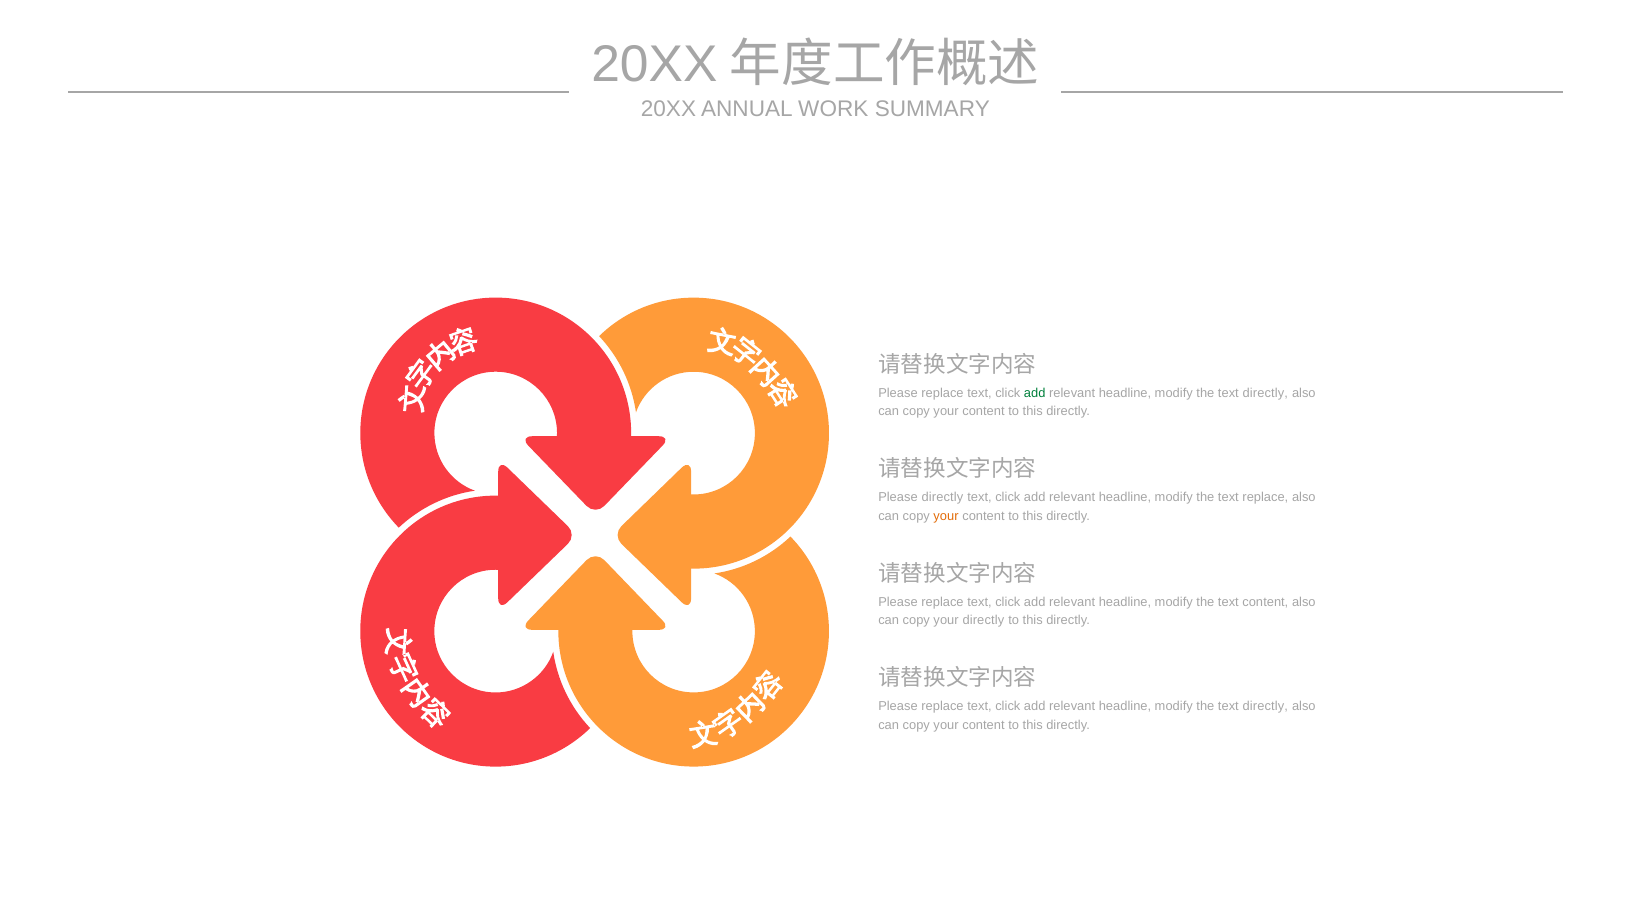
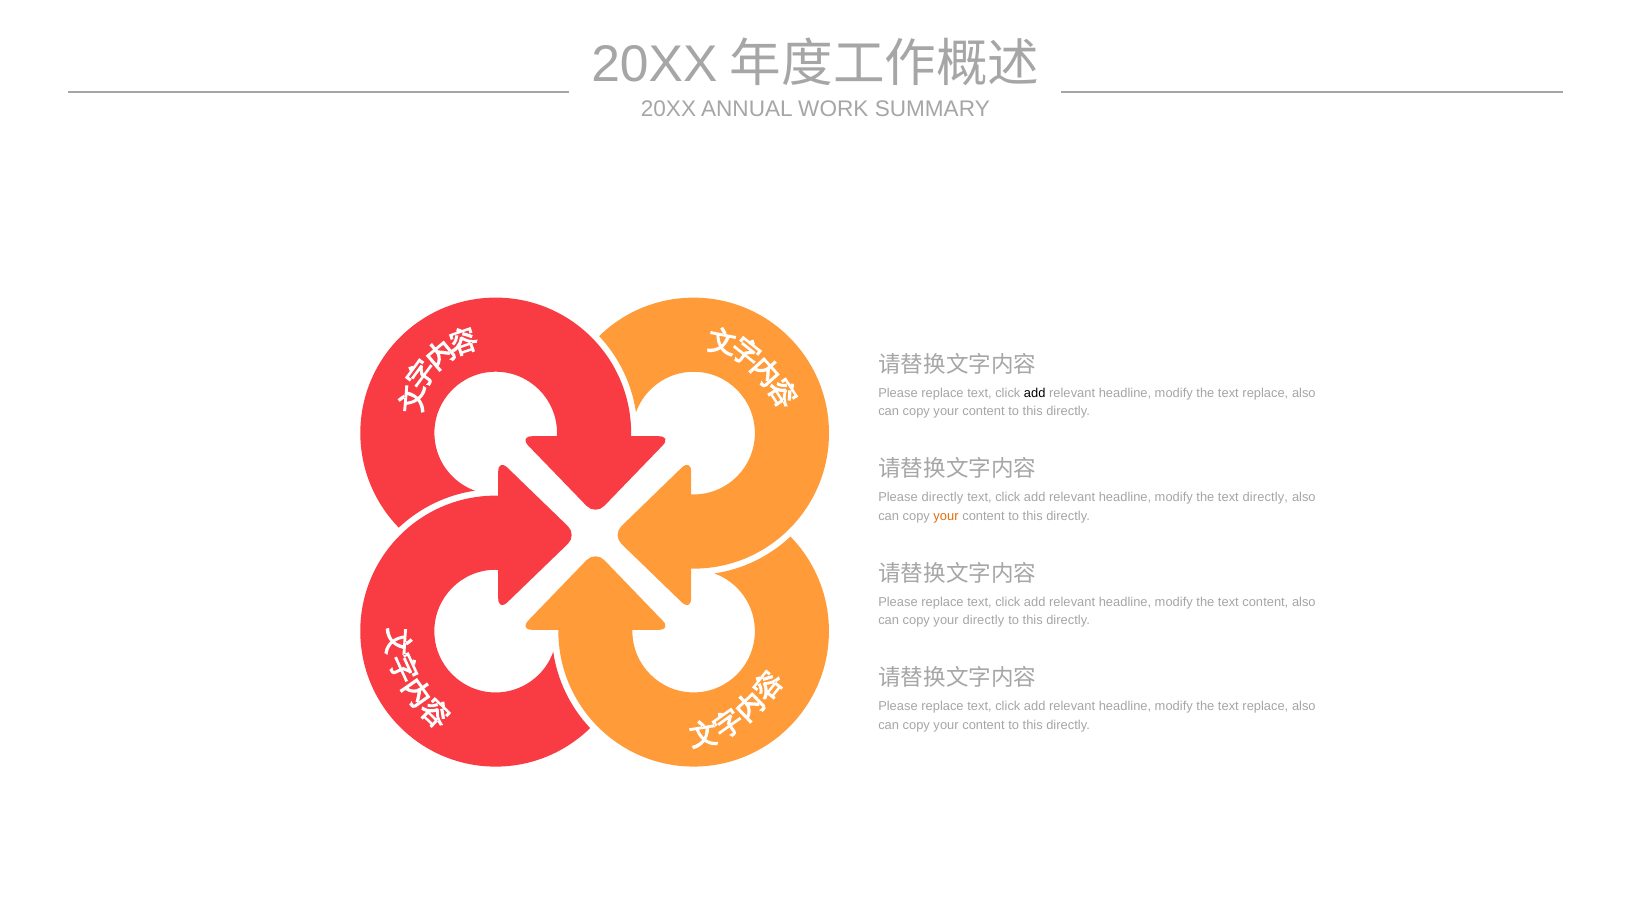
add colour: green -> black (1035, 393)
directly: directly -> replace (1265, 393)
text replace: replace -> directly (1265, 497)
directly: directly -> replace (1265, 706)
